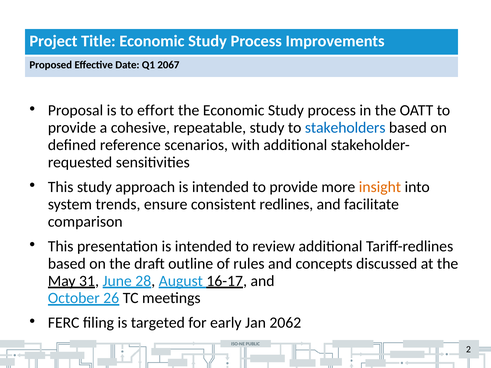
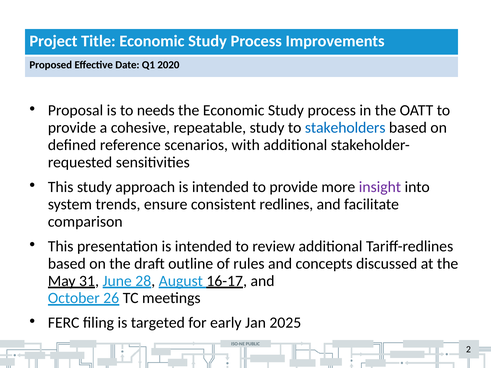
2067: 2067 -> 2020 (168, 65)
effort: effort -> needs (156, 110)
insight colour: orange -> purple (380, 187)
2062: 2062 -> 2025 (285, 323)
